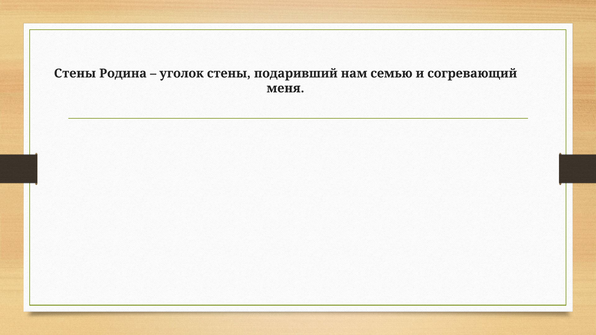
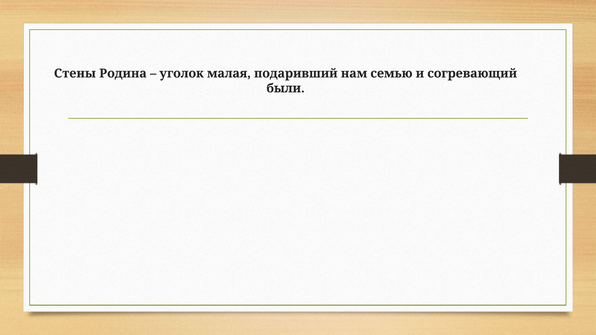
уголок стены: стены -> малая (229, 73)
меня: меня -> были (286, 88)
